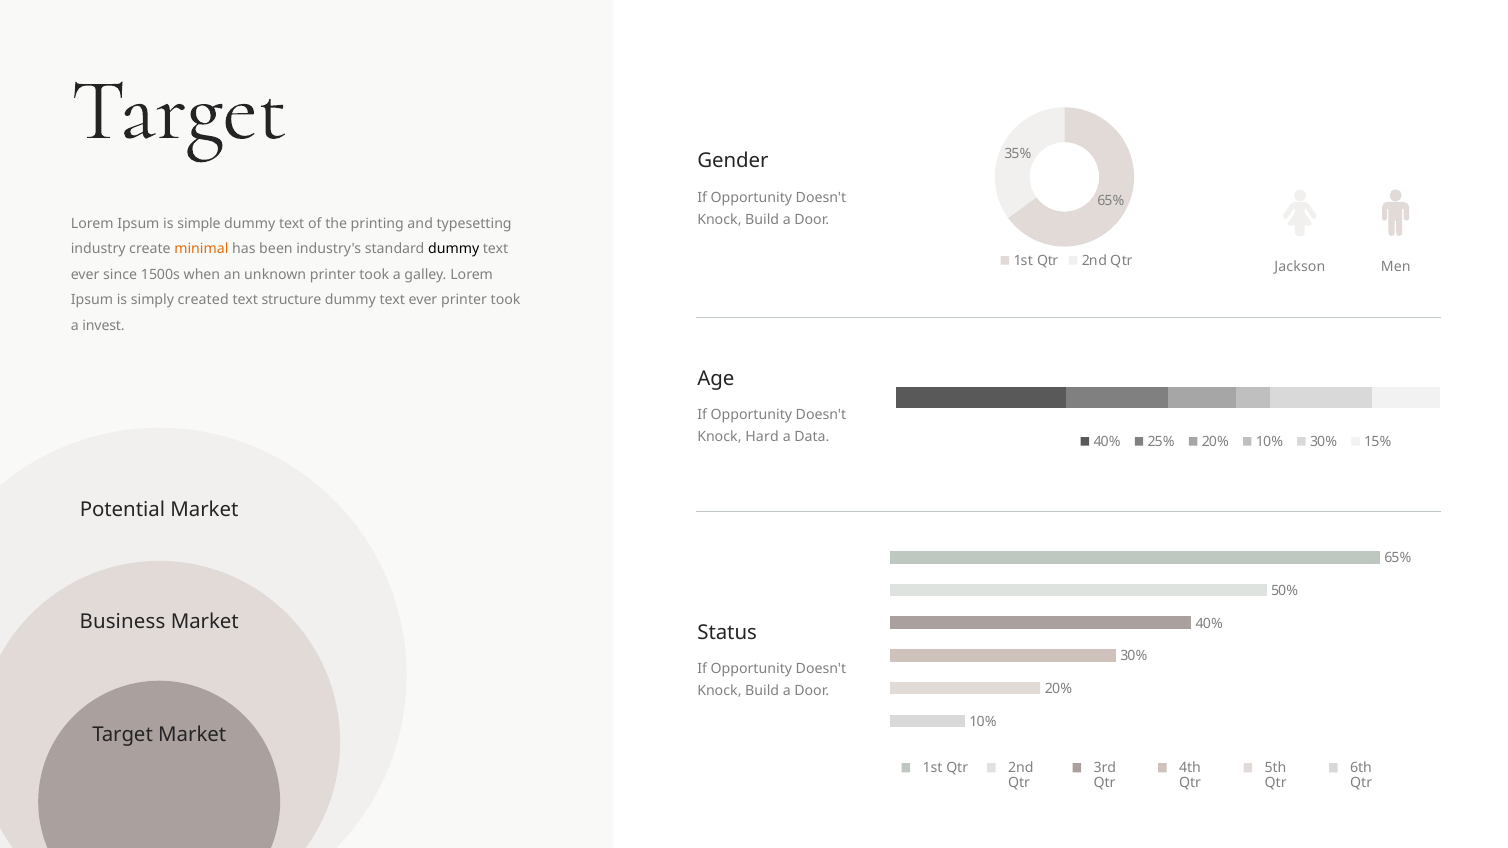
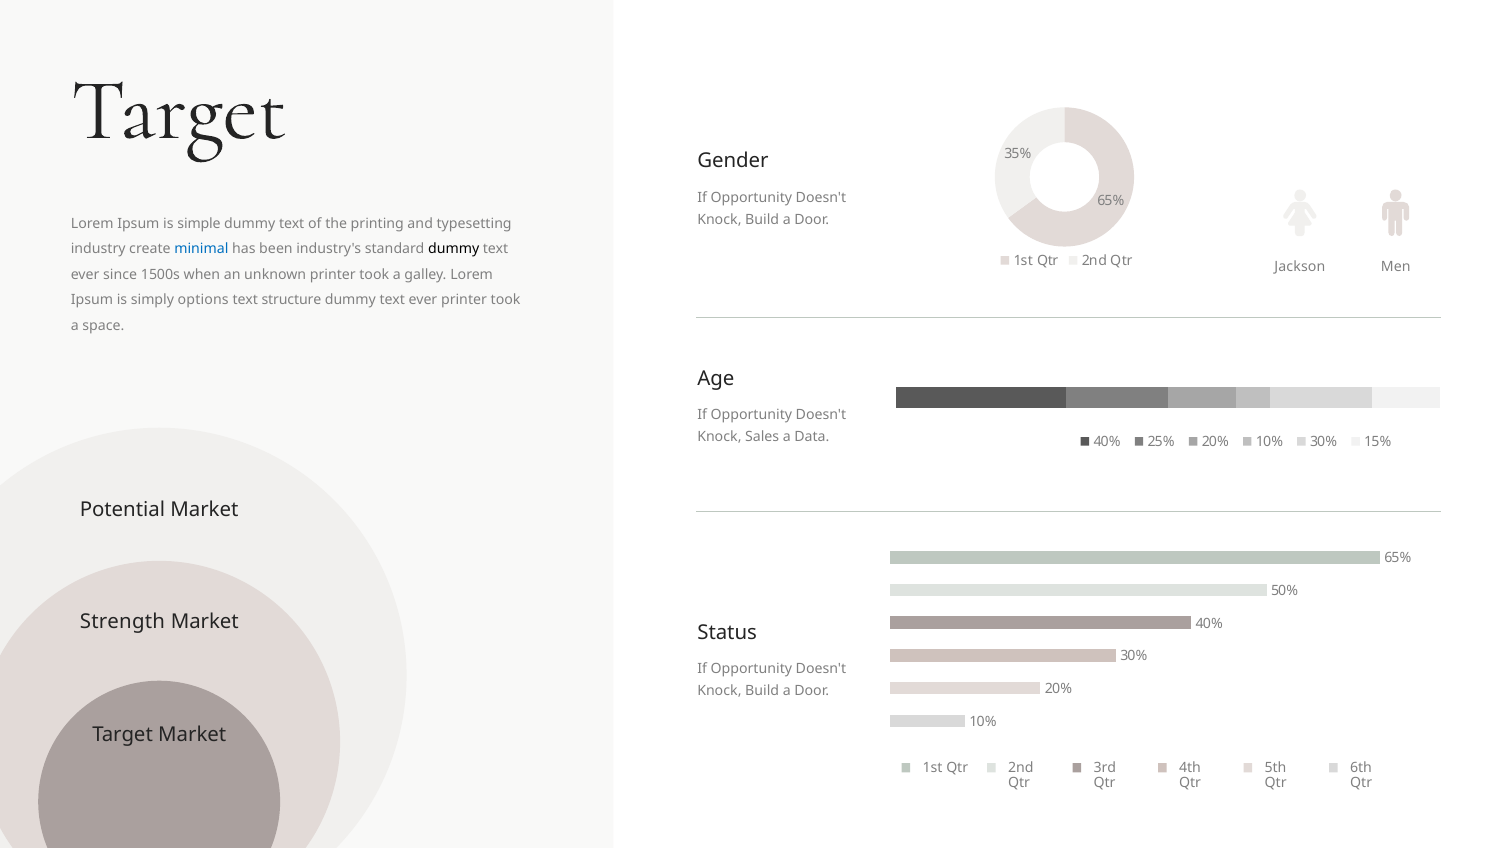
minimal colour: orange -> blue (201, 249)
created: created -> options (203, 300)
invest: invest -> space (103, 326)
Hard: Hard -> Sales (762, 437)
Business: Business -> Strength (122, 622)
